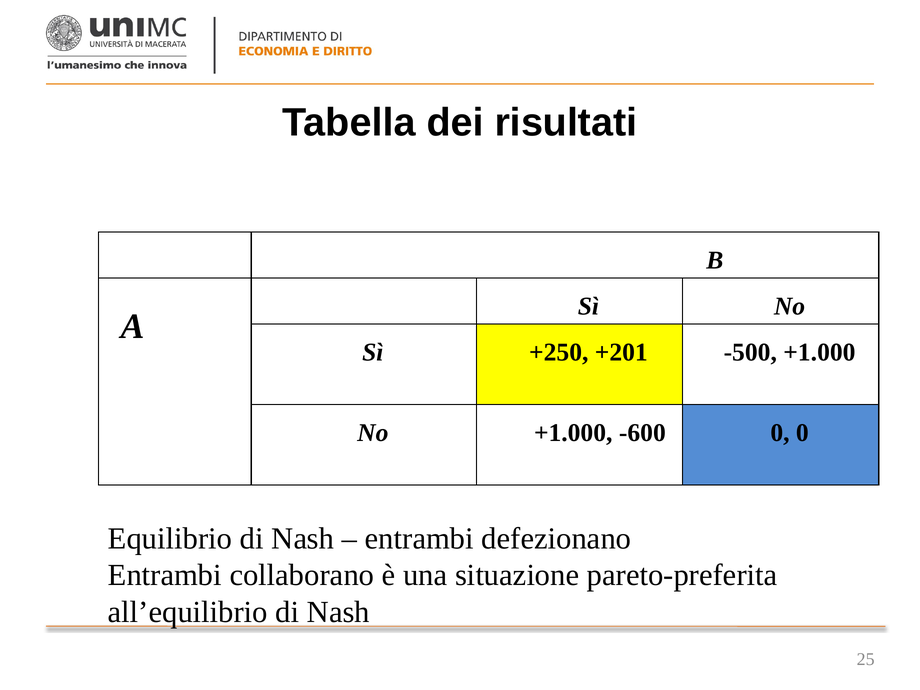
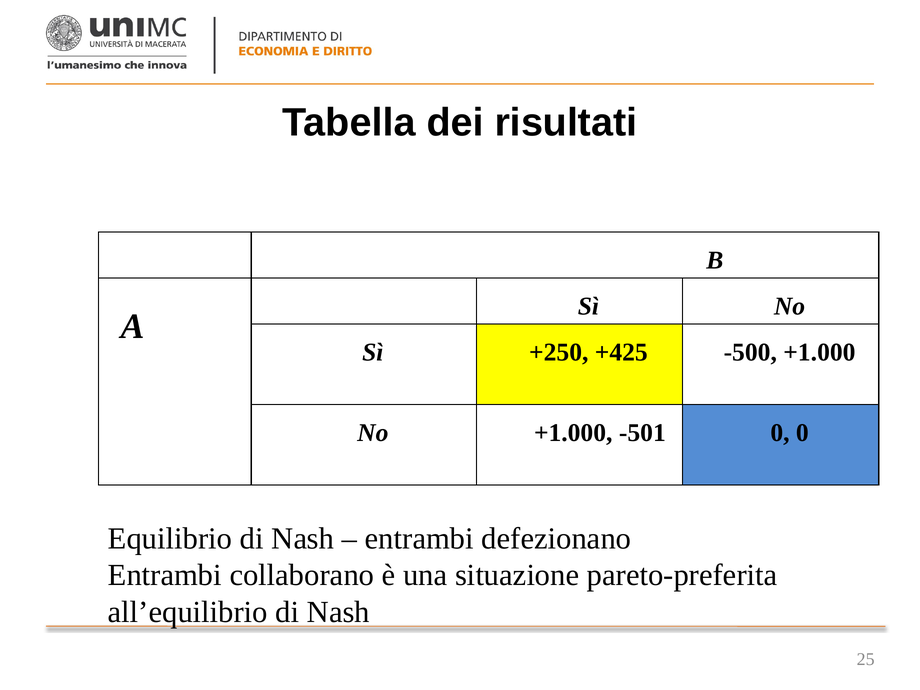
+201: +201 -> +425 (621, 352)
-600: -600 -> -501 (642, 433)
